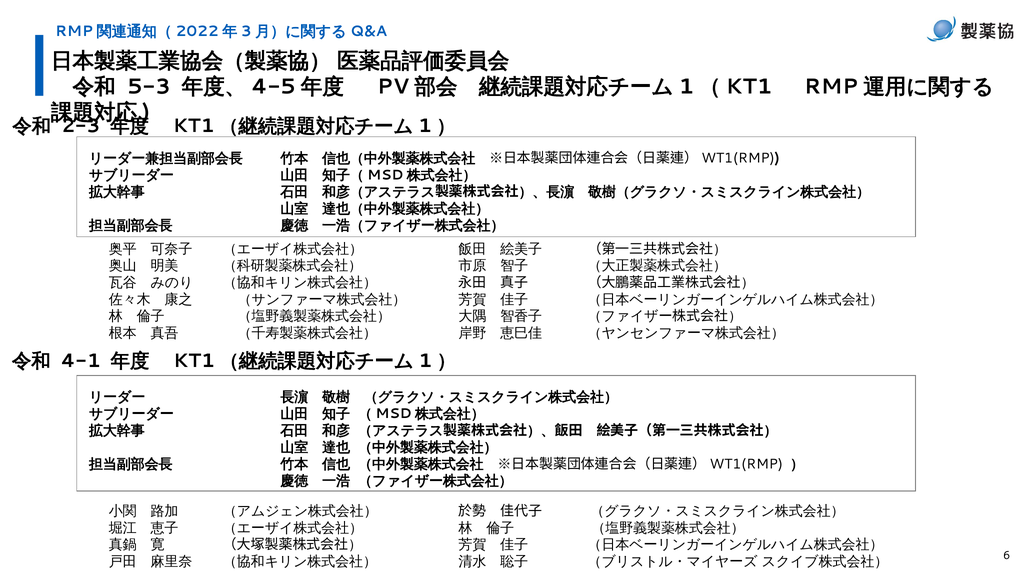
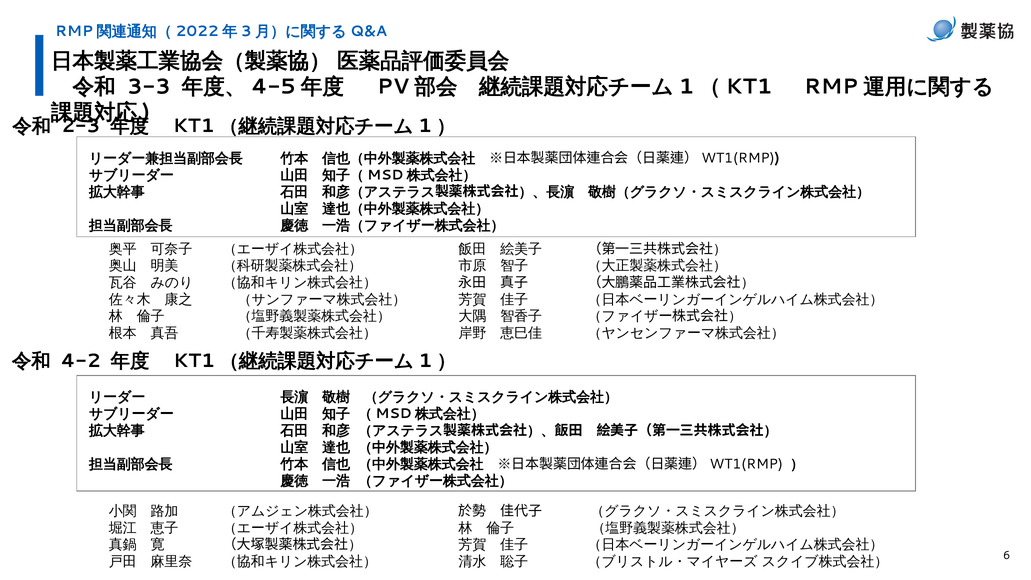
5-3: 5-3 -> 3-3 (149, 87)
4-1: 4-1 -> 4-2 (81, 361)
